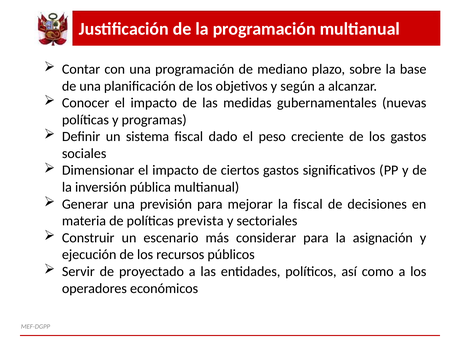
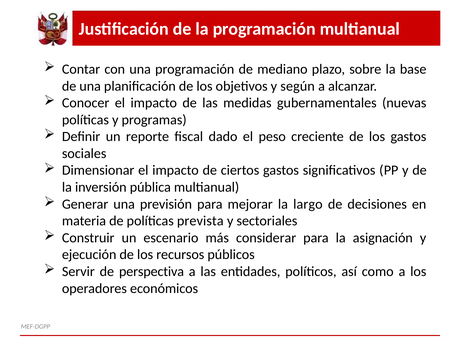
sistema: sistema -> reporte (147, 137)
la fiscal: fiscal -> largo (308, 204)
proyectado: proyectado -> perspectiva (152, 272)
